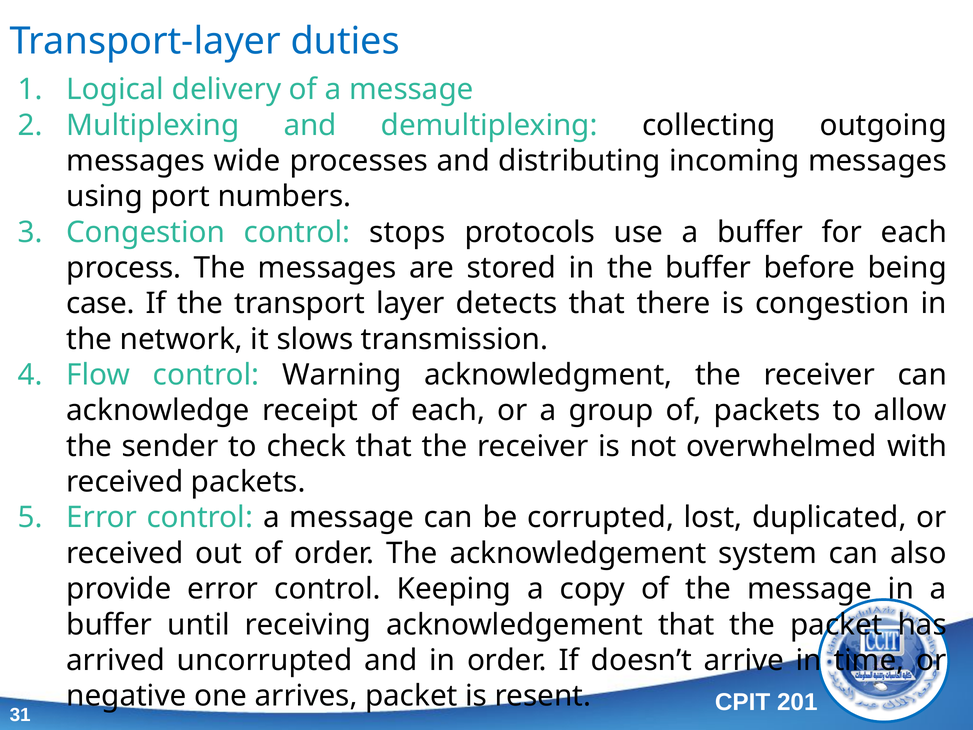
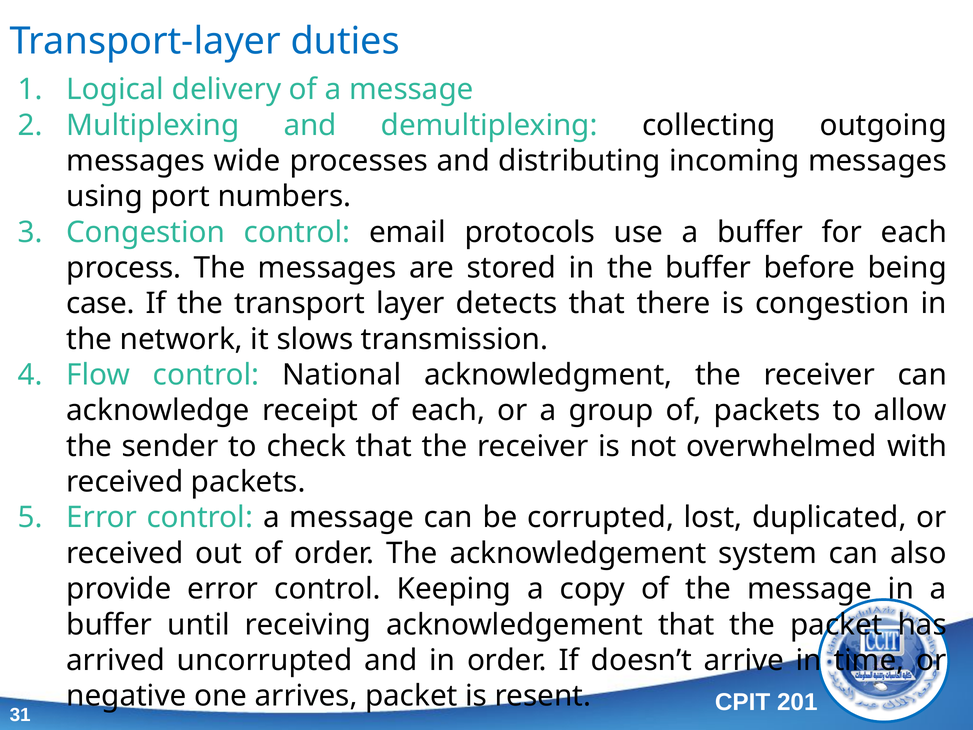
stops: stops -> email (407, 232)
Warning: Warning -> National (342, 375)
